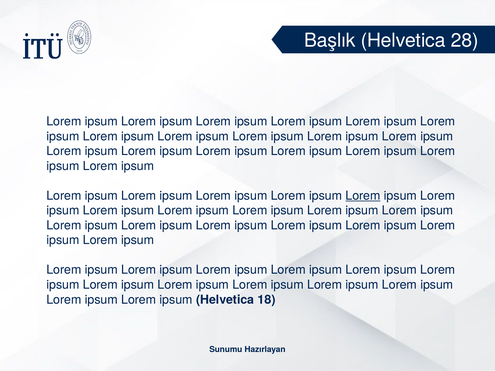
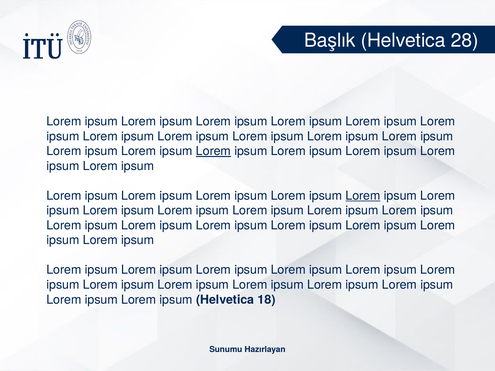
Lorem underline: none -> present (213, 151)
